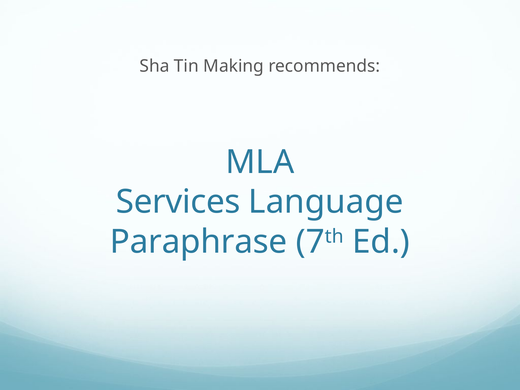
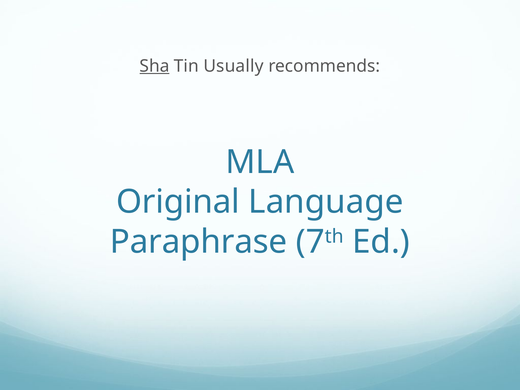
Sha underline: none -> present (154, 66)
Making: Making -> Usually (233, 66)
Services: Services -> Original (178, 202)
